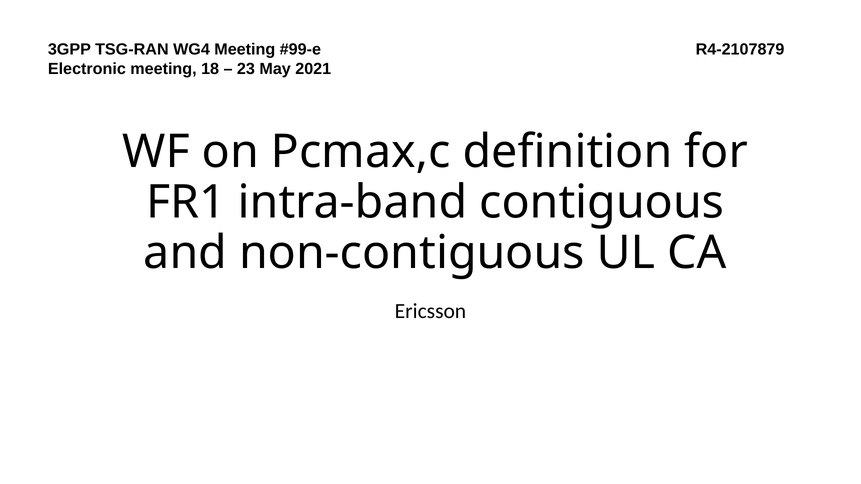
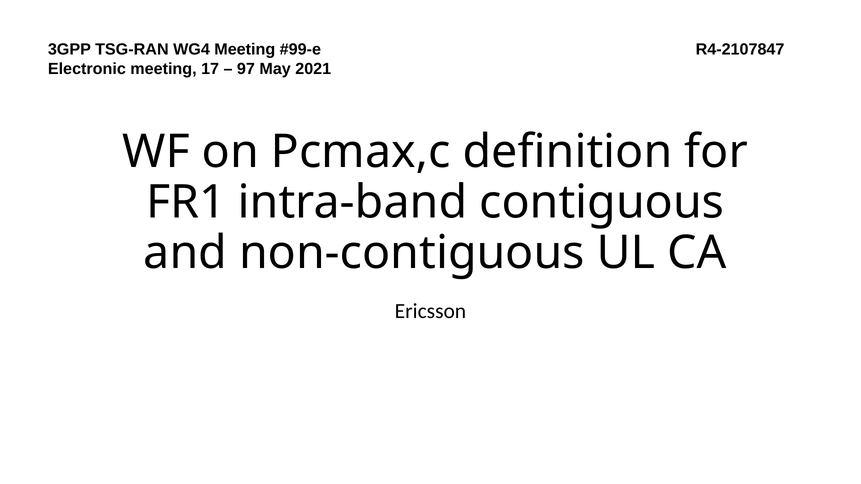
R4-2107879: R4-2107879 -> R4-2107847 (740, 49)
18: 18 -> 17 (210, 69)
23: 23 -> 97 (246, 69)
